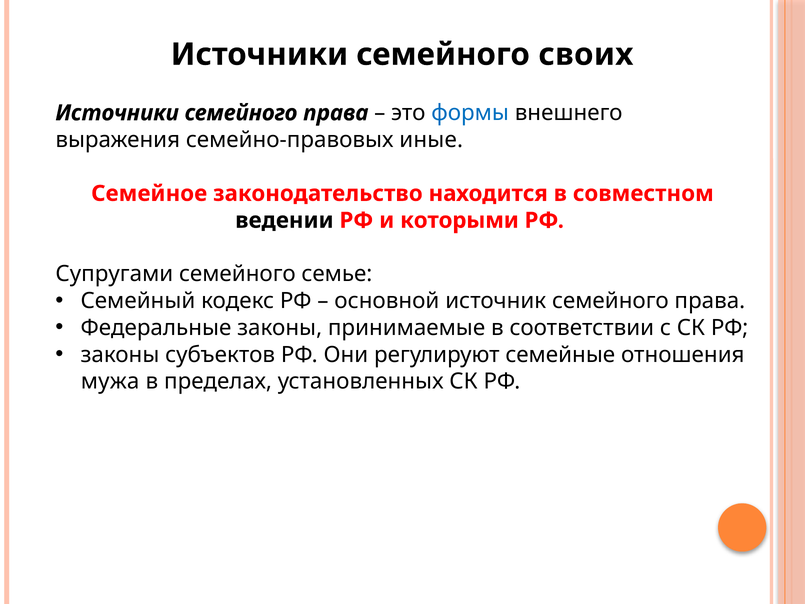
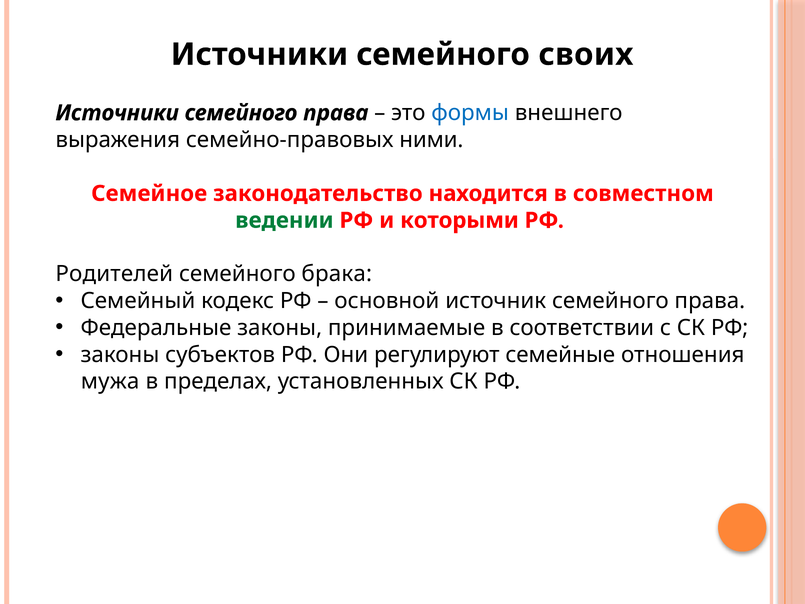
иные: иные -> ними (431, 140)
ведении colour: black -> green (284, 220)
Супругами: Супругами -> Родителей (114, 274)
семье: семье -> брака (337, 274)
